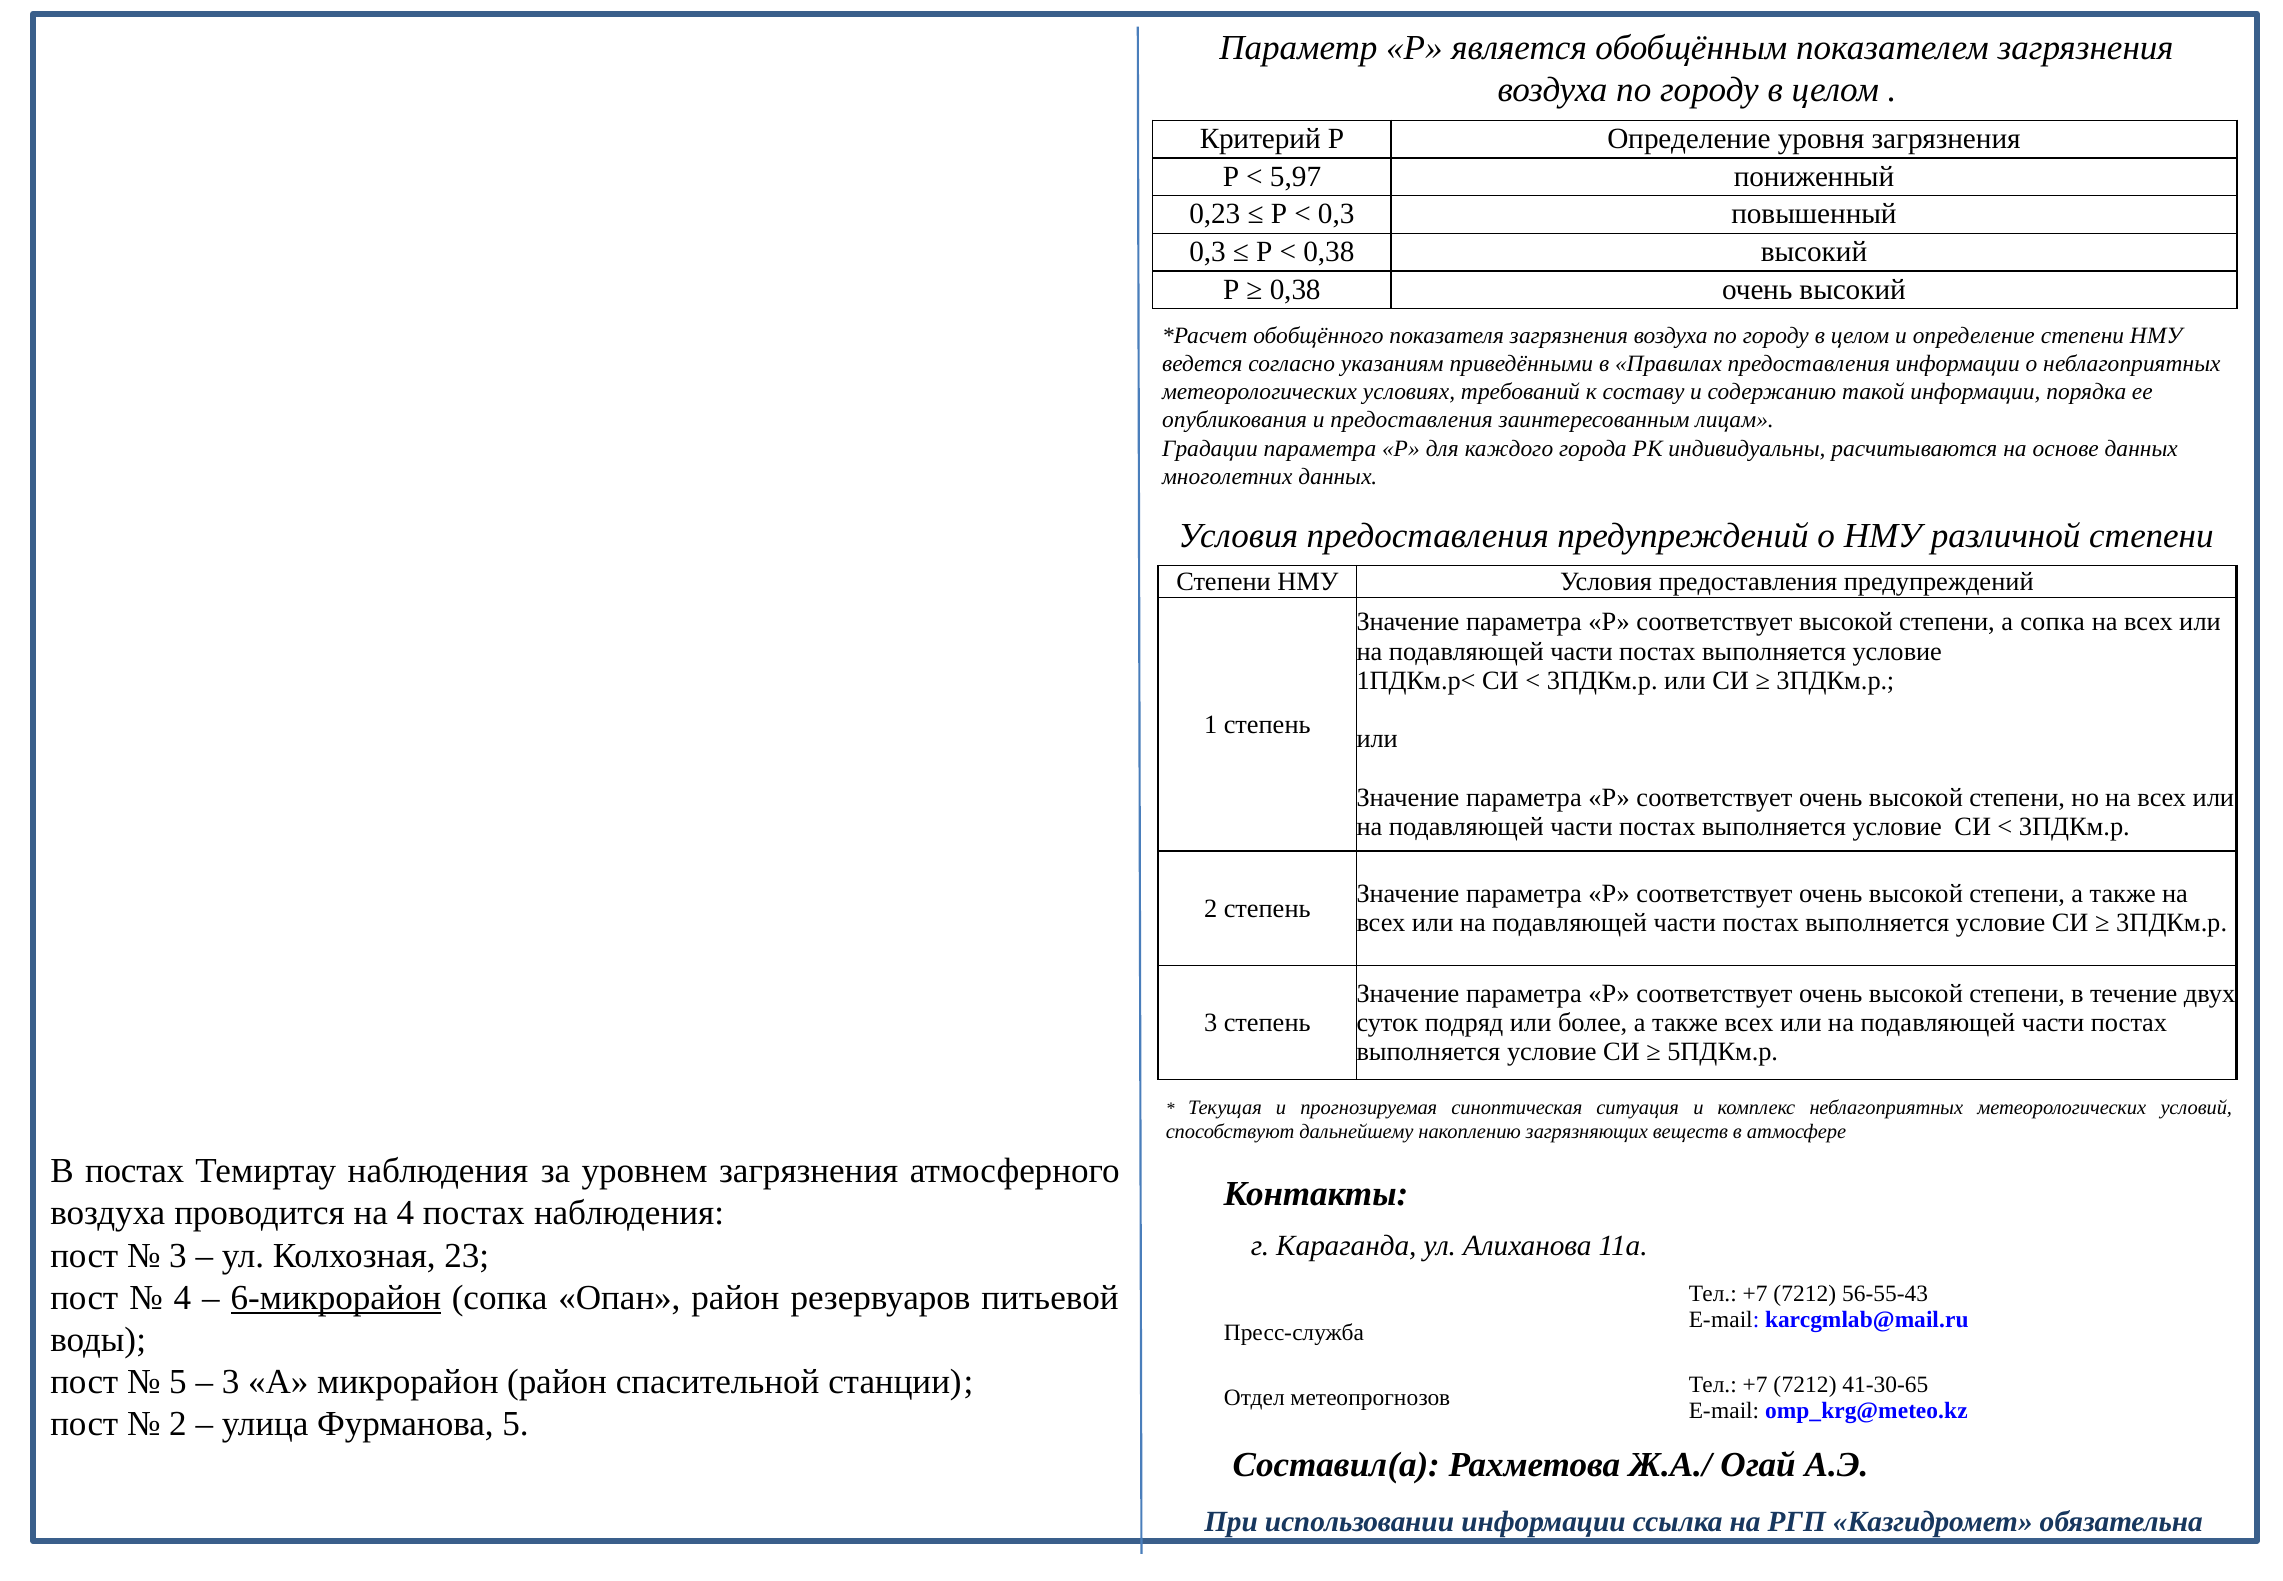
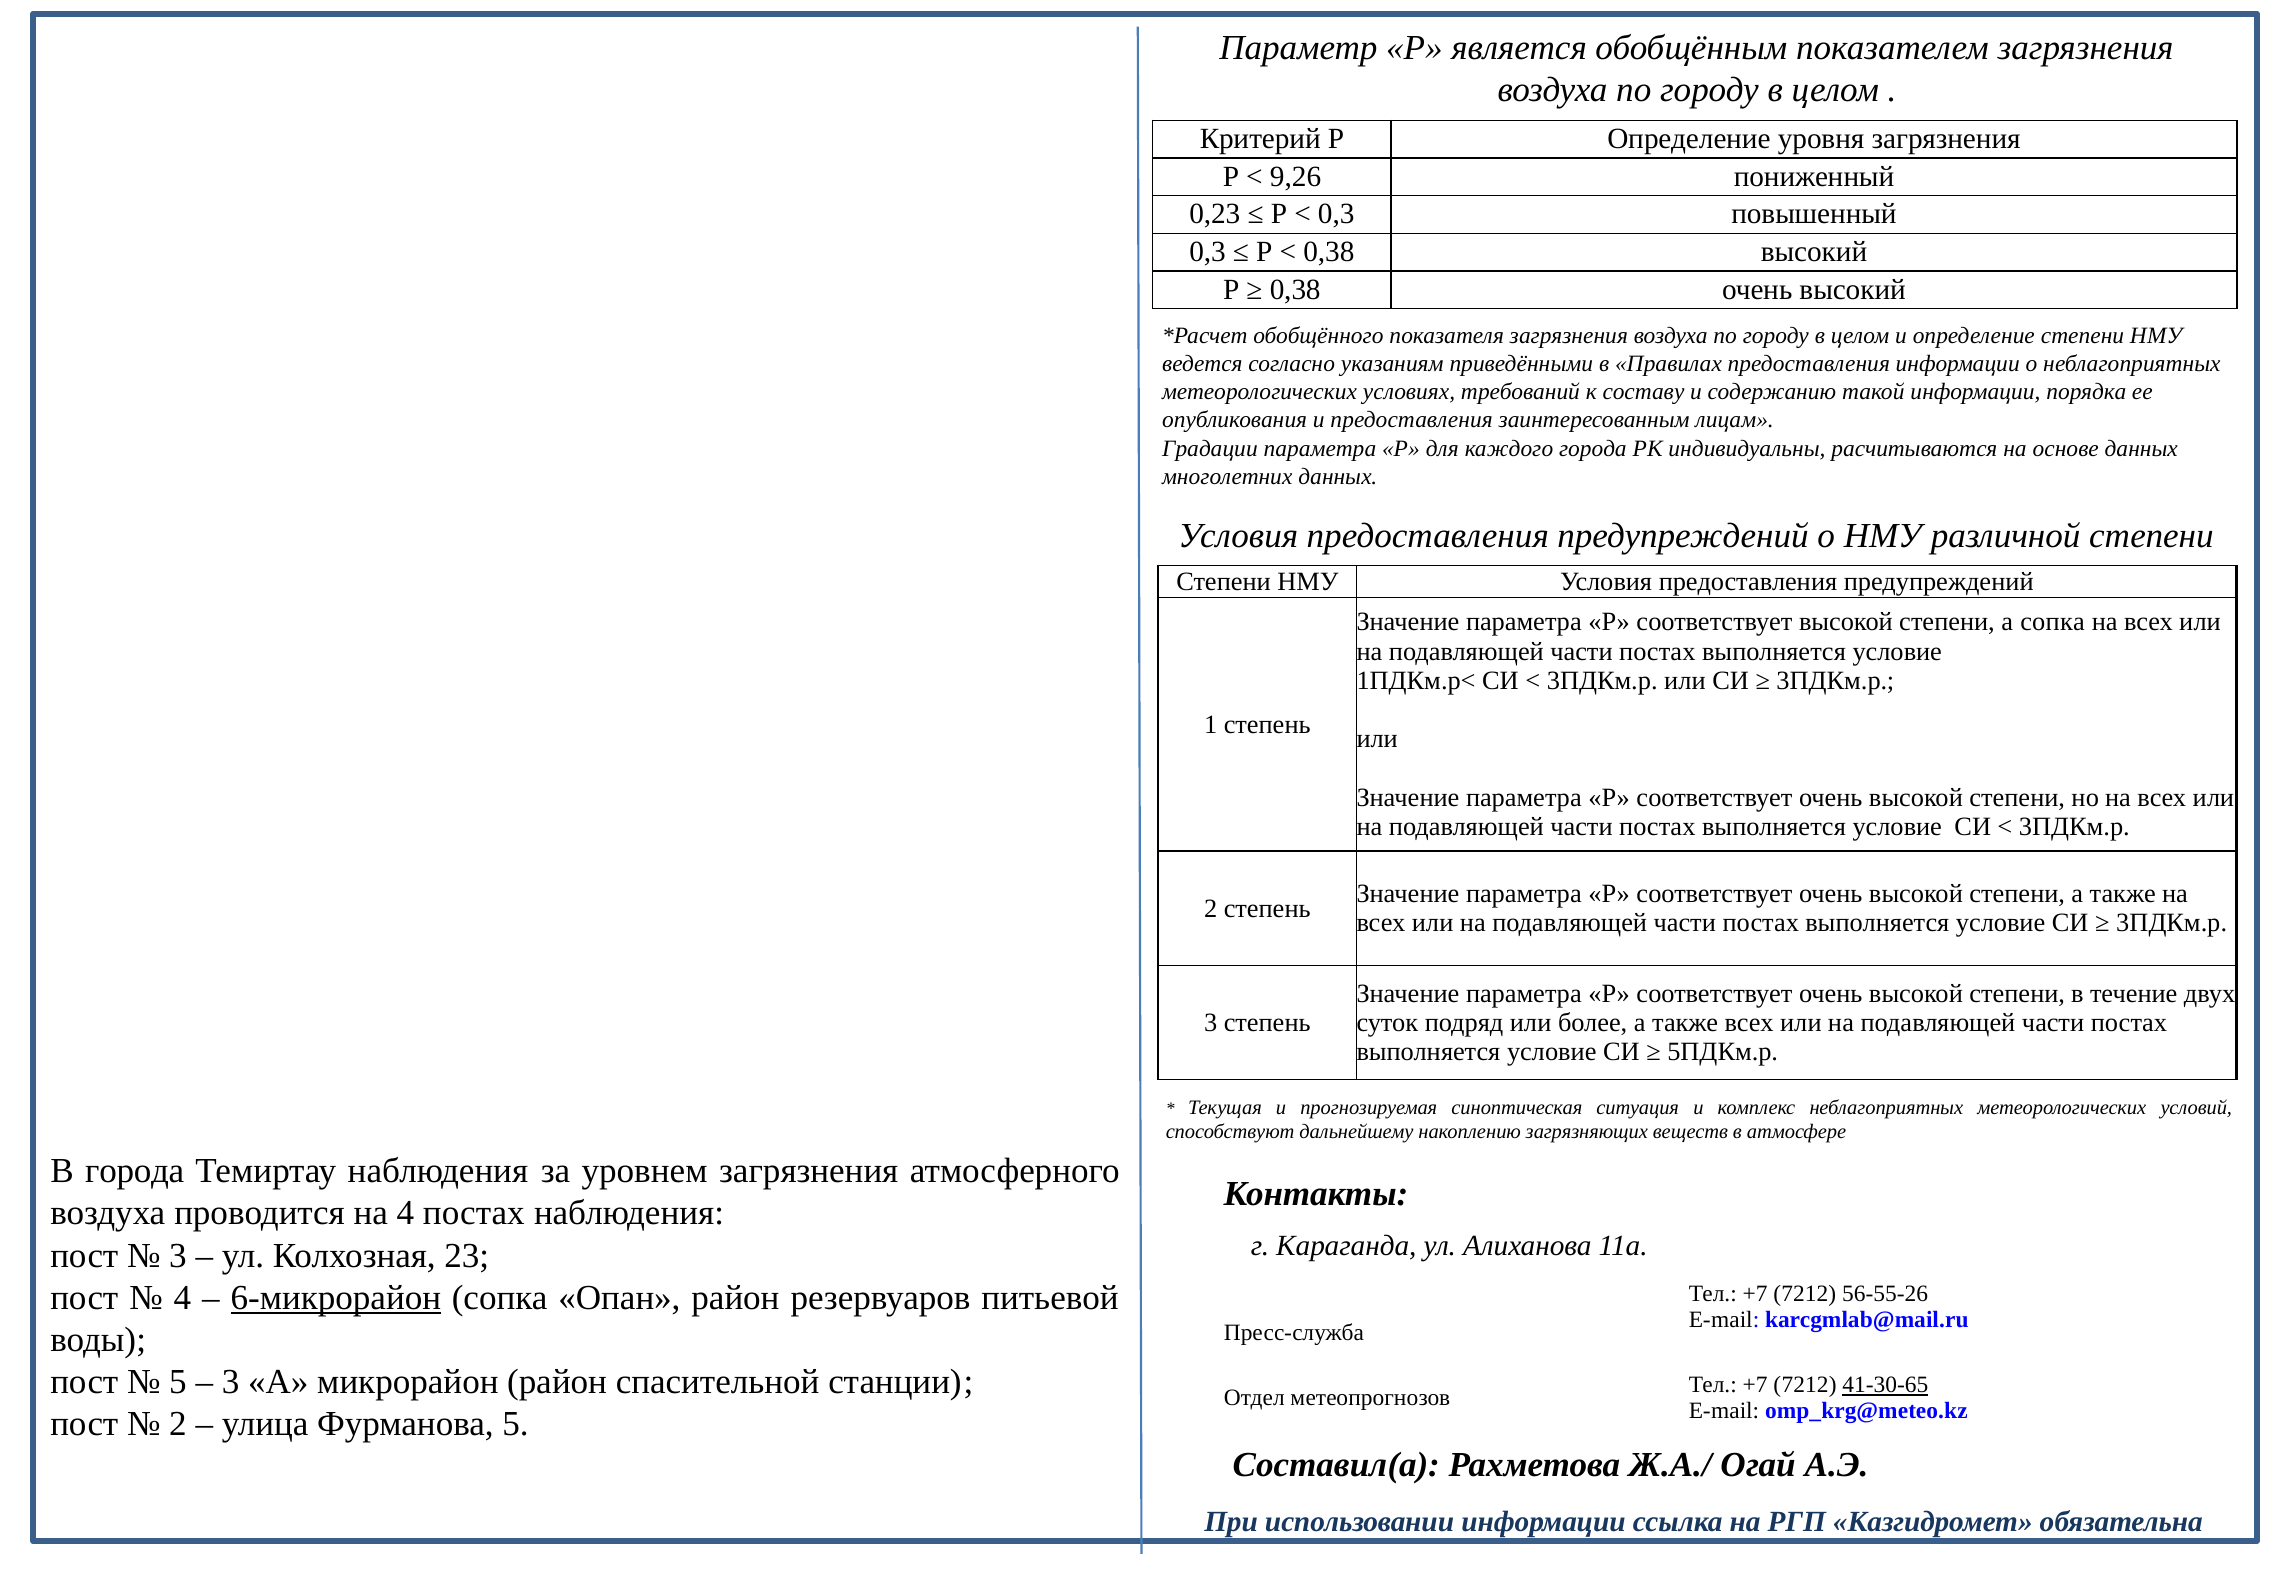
5,97: 5,97 -> 9,26 (1296, 177)
В постах: постах -> города (135, 1171)
56-55-43: 56-55-43 -> 56-55-26 (1885, 1293)
41-30-65 underline: none -> present (1885, 1385)
